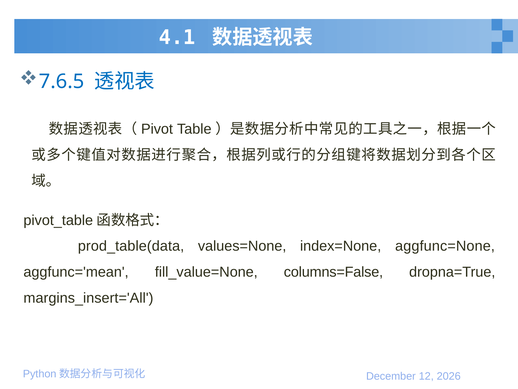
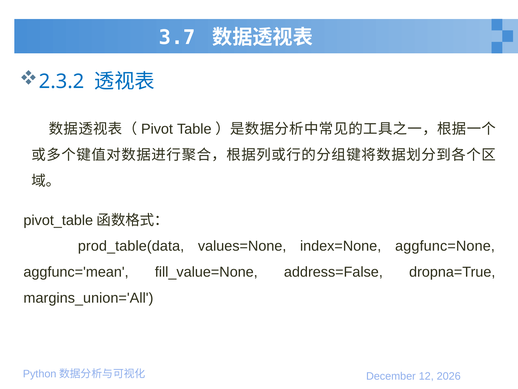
4.1: 4.1 -> 3.7 (177, 38)
7.6.5: 7.6.5 -> 2.3.2 (62, 81)
columns=False: columns=False -> address=False (333, 272)
margins_insert='All: margins_insert='All -> margins_union='All (88, 298)
